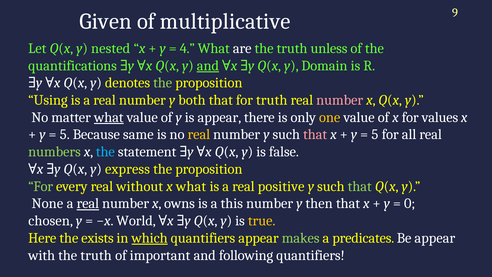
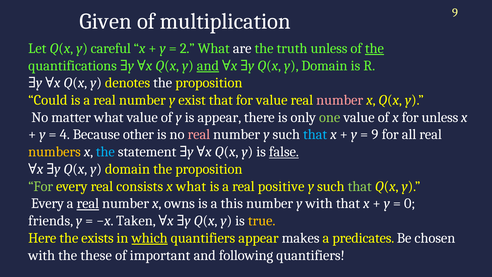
multiplicative: multiplicative -> multiplication (225, 21)
nested: nested -> careful (111, 48)
4: 4 -> 2 (187, 48)
the underline: none -> present (374, 48)
the colour: light green -> white (163, 83)
Using: Using -> Could (48, 100)
both: both -> exist (192, 100)
for truth: truth -> value (272, 100)
what underline: present -> none (109, 117)
one colour: yellow -> light green (330, 117)
for values: values -> unless (440, 117)
5: 5 -> 4 (65, 134)
same: same -> other (138, 134)
real colour: yellow -> pink (199, 134)
that colour: pink -> light blue (315, 134)
5: 5 -> 9 (375, 134)
numbers colour: light green -> yellow (54, 152)
false underline: none -> present (284, 152)
express: express -> domain (127, 169)
without: without -> consists (140, 186)
None: None -> Every (48, 203)
y then: then -> with (319, 203)
chosen: chosen -> friends (51, 221)
World: World -> Taken (136, 221)
makes colour: light green -> white (301, 238)
Be appear: appear -> chosen (435, 238)
with the truth: truth -> these (96, 255)
